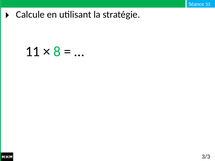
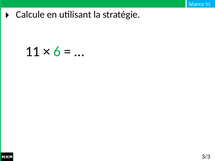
8: 8 -> 6 (57, 52)
